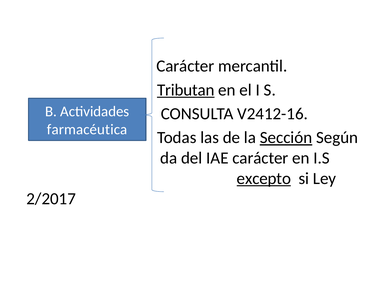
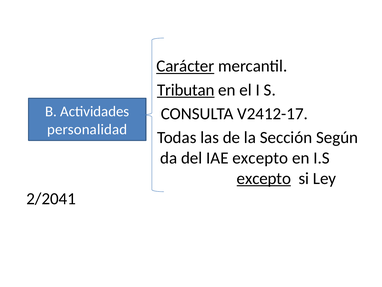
Carácter underline: none -> present (185, 66)
V2412-16: V2412-16 -> V2412-17 (273, 114)
farmacéutica: farmacéutica -> personalidad (87, 129)
Sección underline: present -> none (286, 137)
IAE carácter: carácter -> excepto (260, 158)
2/2017: 2/2017 -> 2/2041 (51, 198)
